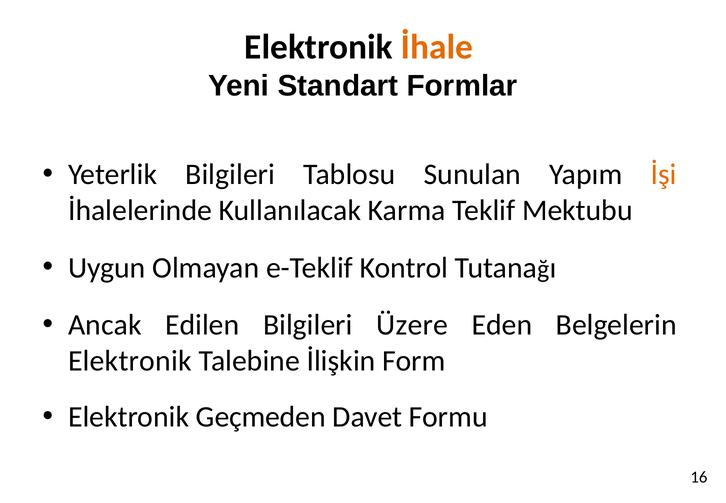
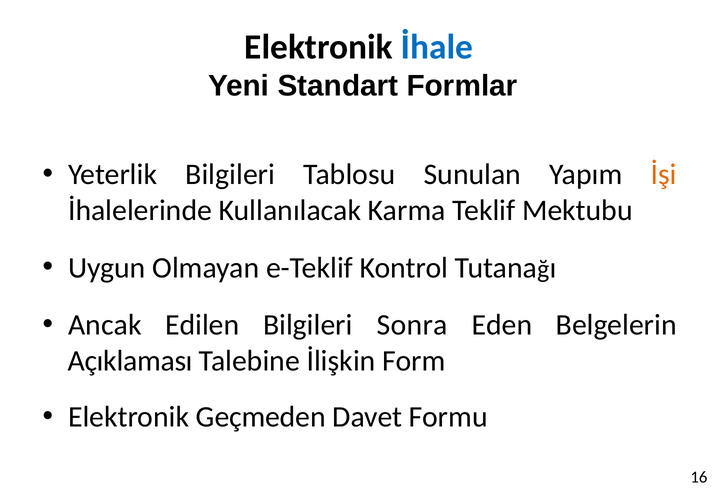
İhale colour: orange -> blue (437, 47)
Üzere: Üzere -> Sonra (412, 325)
Elektronik: Elektronik -> Açıklaması (130, 361)
